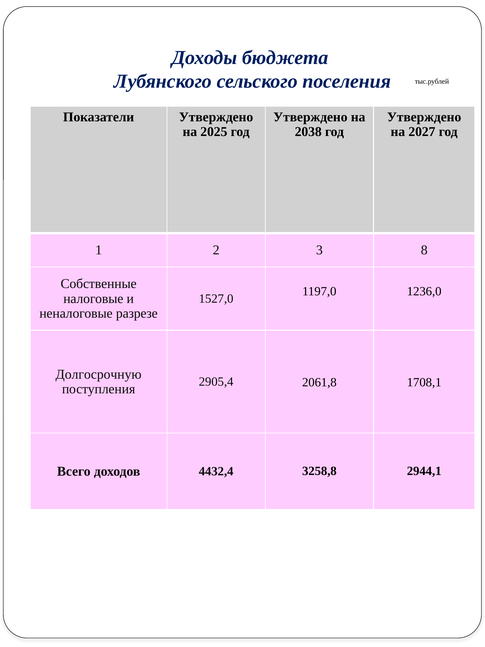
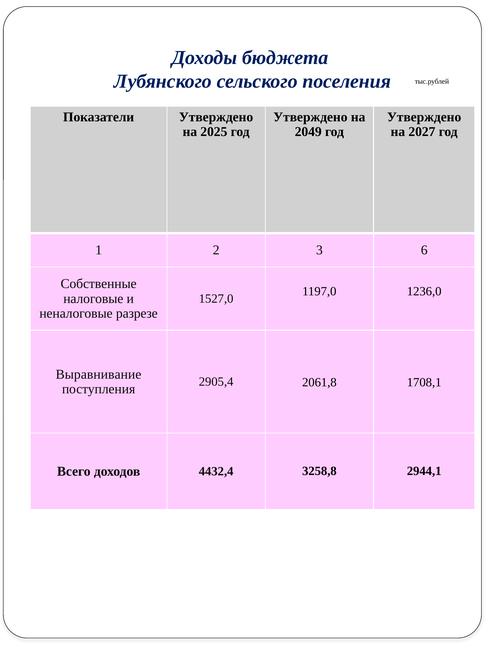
2038: 2038 -> 2049 (308, 132)
8: 8 -> 6 (424, 250)
Долгосрочную: Долгосрочную -> Выравнивание (99, 374)
